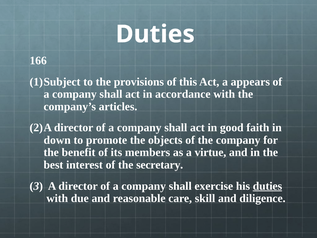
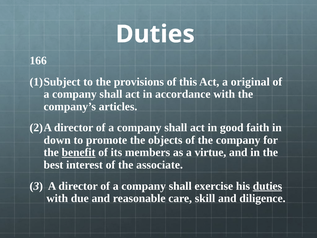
appears: appears -> original (250, 82)
benefit underline: none -> present (79, 152)
secretary: secretary -> associate (160, 165)
